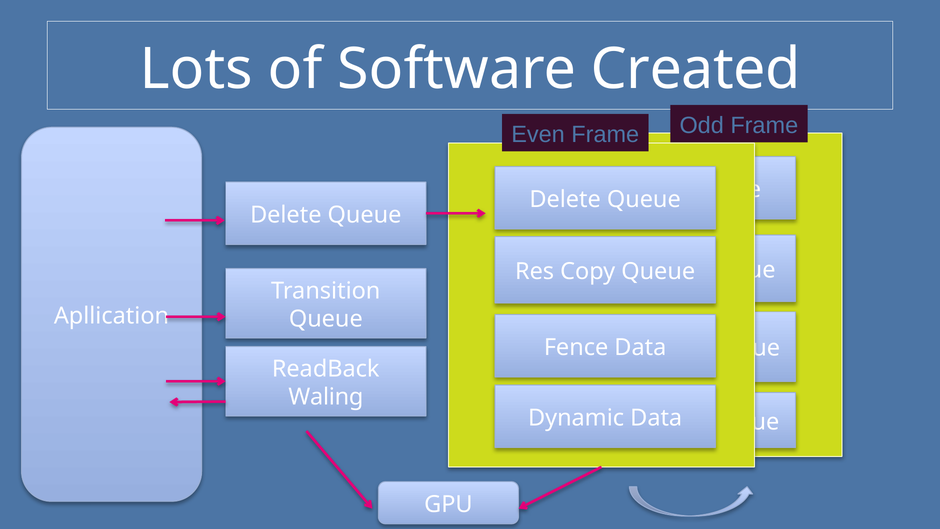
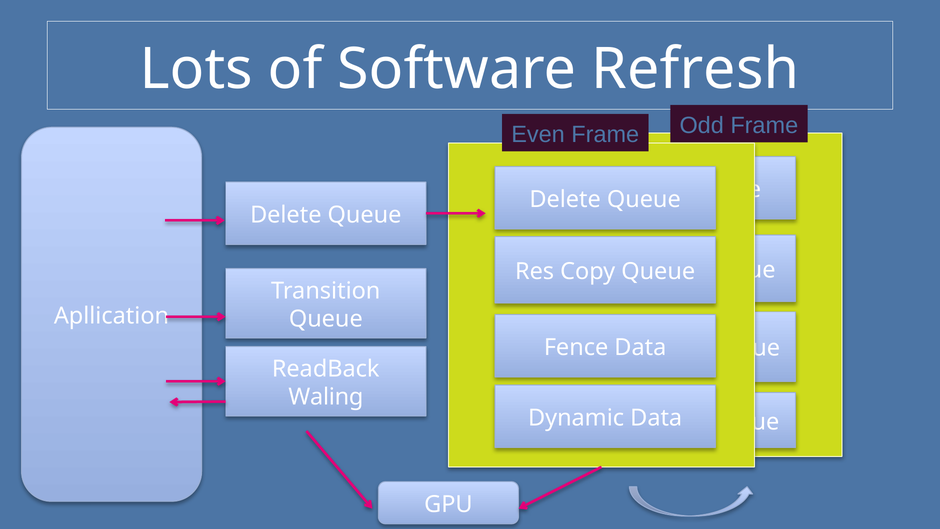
Created: Created -> Refresh (695, 69)
